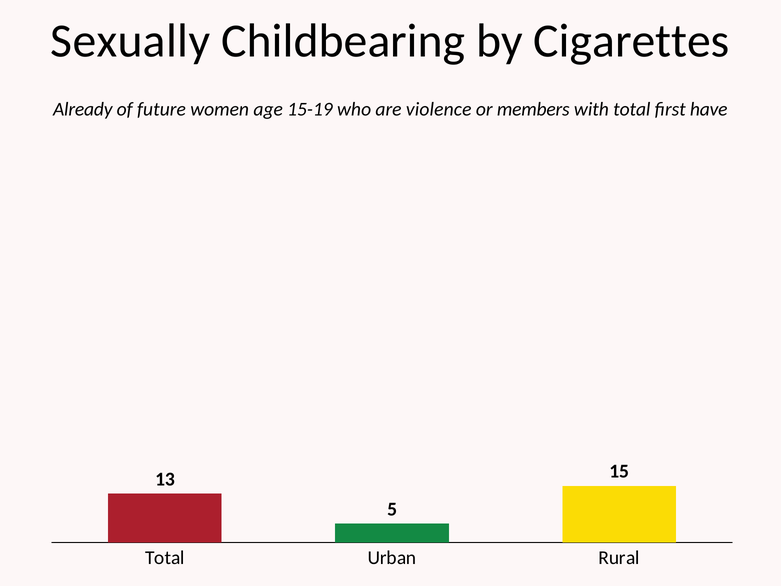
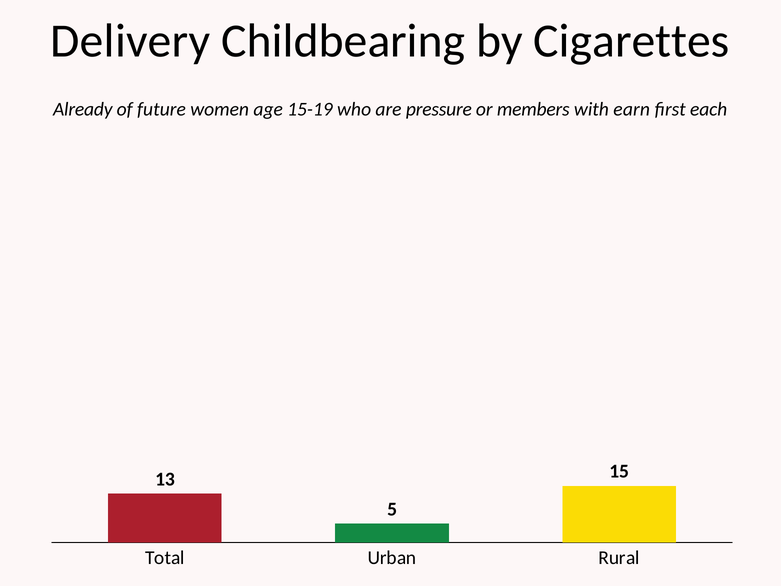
Sexually: Sexually -> Delivery (130, 41)
violence: violence -> pressure (439, 109)
with total: total -> earn (632, 109)
have: have -> each (709, 109)
